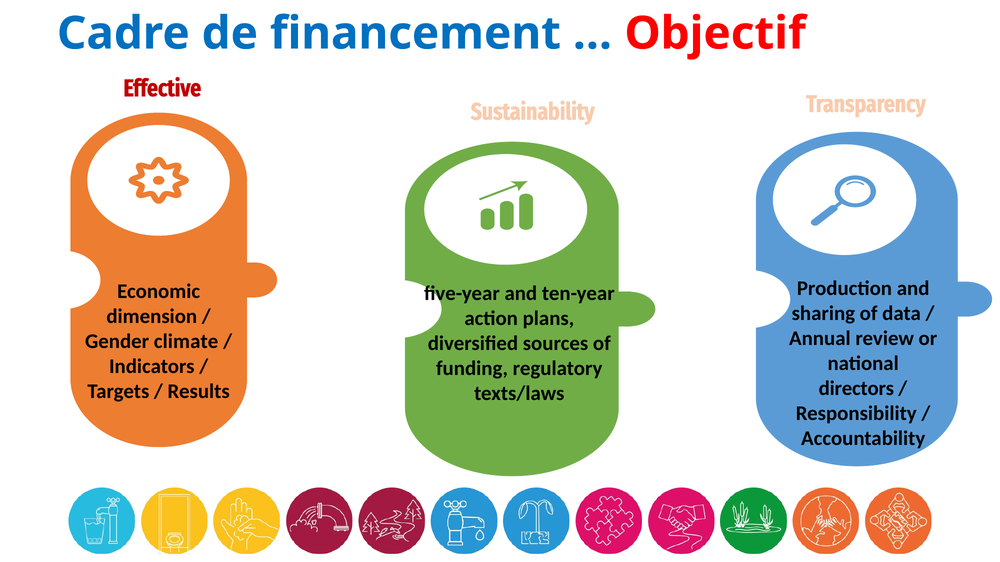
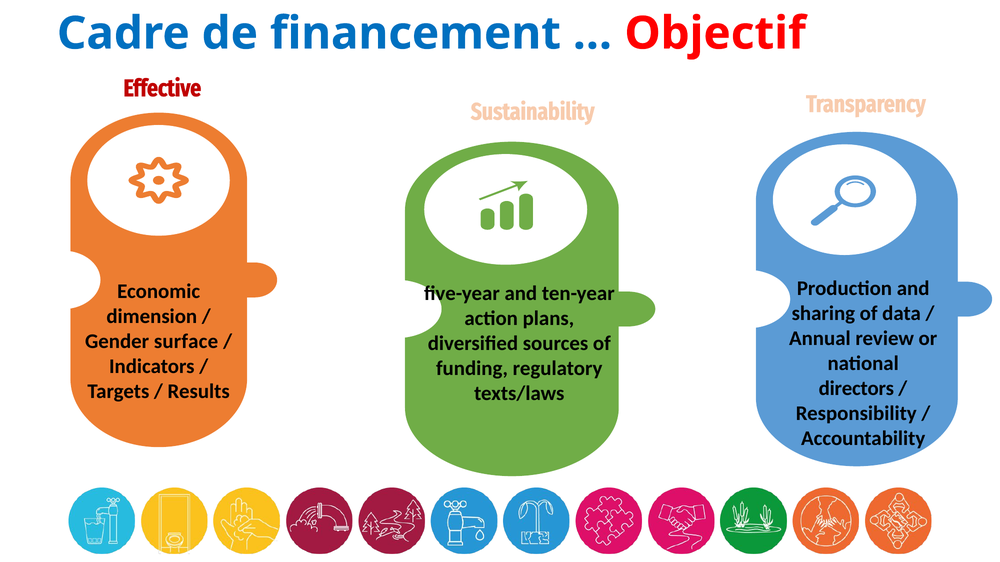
climate: climate -> surface (186, 342)
